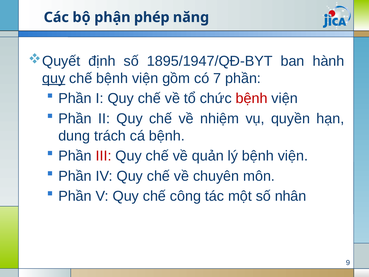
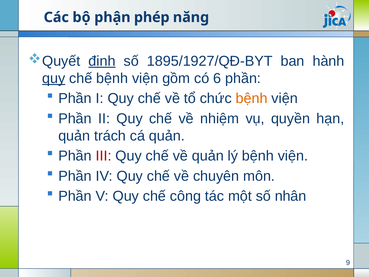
định underline: none -> present (102, 61)
1895/1947/QĐ-BYT: 1895/1947/QĐ-BYT -> 1895/1927/QĐ-BYT (210, 61)
7: 7 -> 6 (217, 78)
bệnh colour: red -> orange (252, 98)
dung: dung -> quản (74, 136)
cá bệnh: bệnh -> quản (167, 136)
